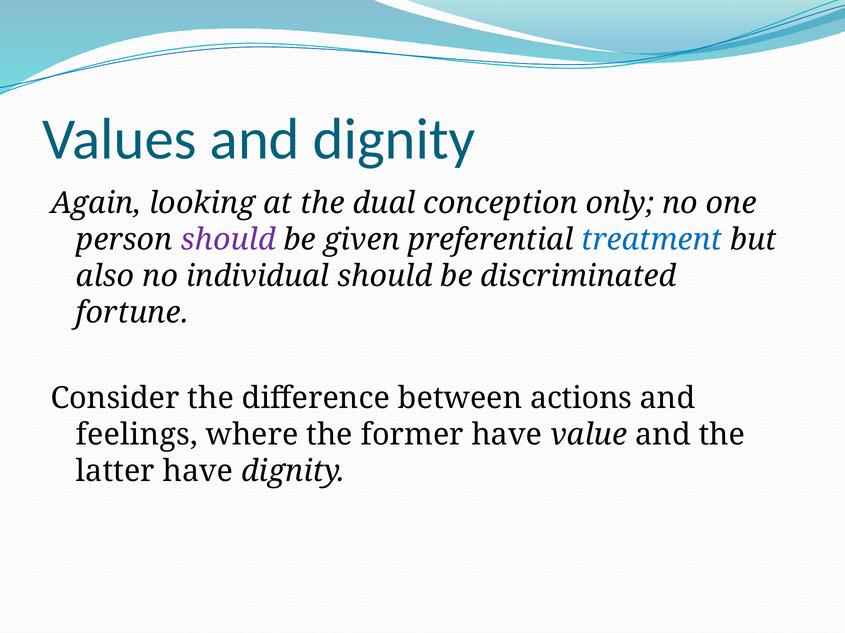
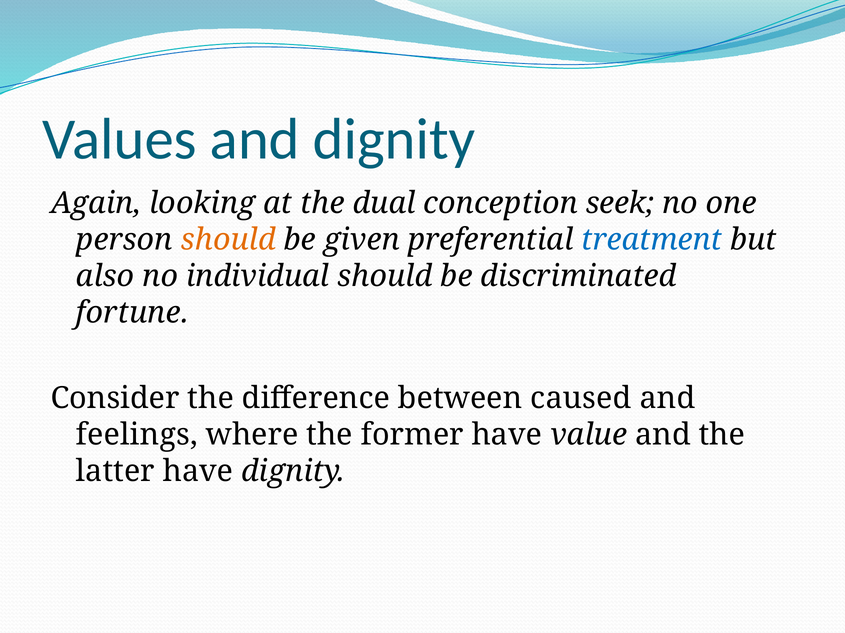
only: only -> seek (620, 203)
should colour: purple -> orange (228, 240)
actions: actions -> caused (581, 399)
